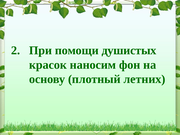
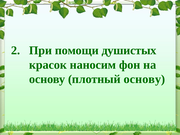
плотный летних: летних -> основу (144, 79)
